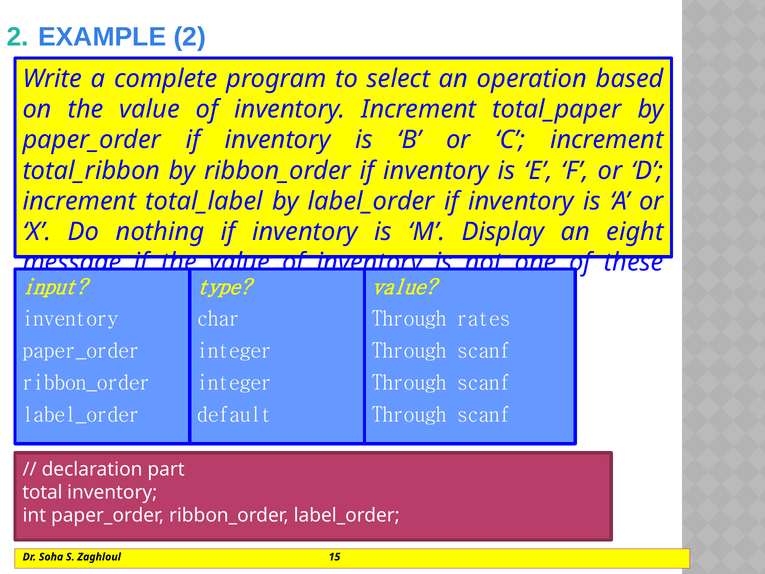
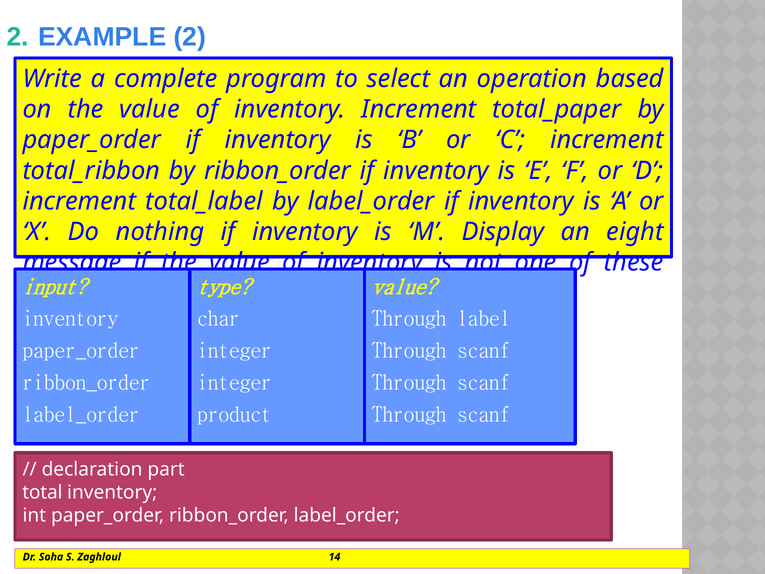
rates: rates -> label (484, 319)
default: default -> product (234, 414)
15: 15 -> 14 (334, 557)
